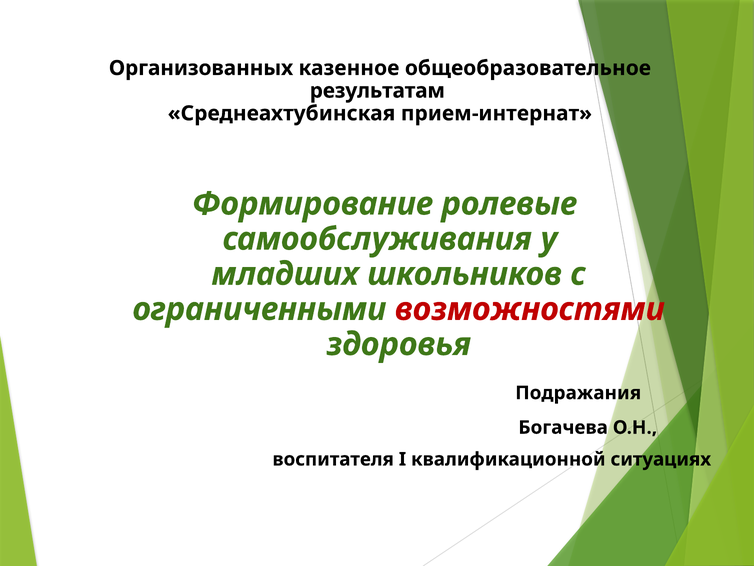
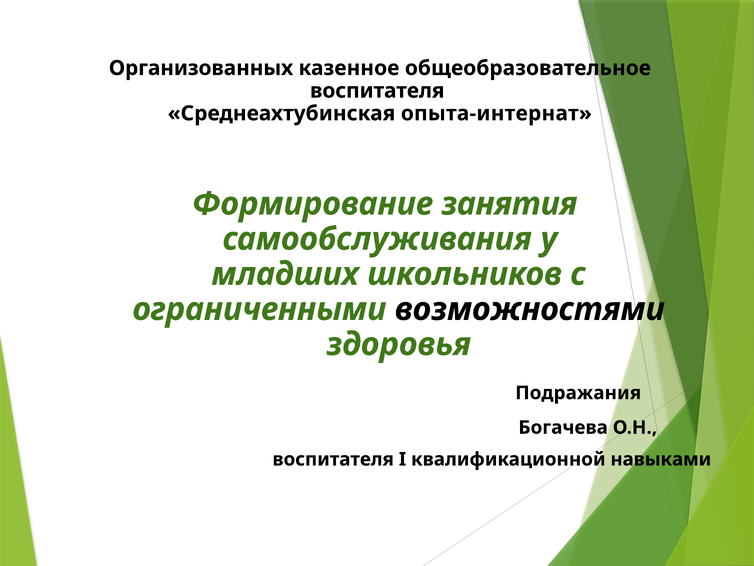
результатам: результатам -> воспитателя (377, 91)
прием-интернат: прием-интернат -> опыта-интернат (496, 113)
ролевые: ролевые -> занятия (509, 204)
возможностями colour: red -> black (530, 309)
ситуациях: ситуациях -> навыками (661, 459)
